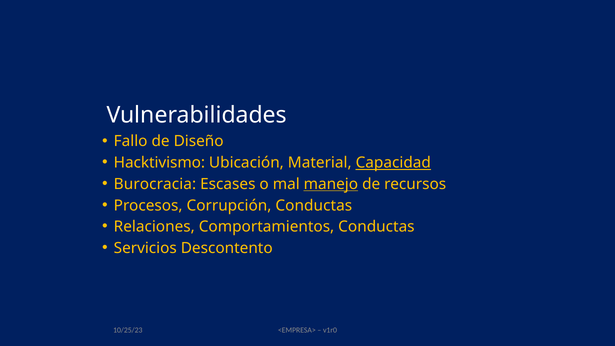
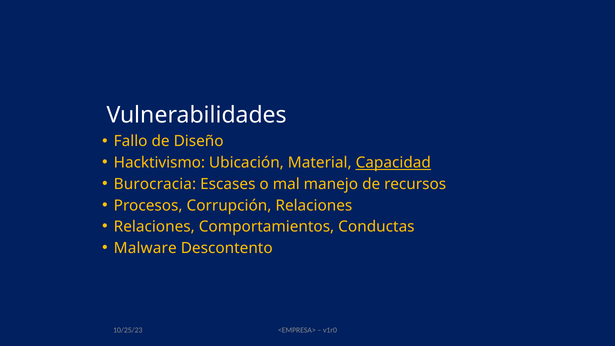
manejo underline: present -> none (331, 184)
Corrupción Conductas: Conductas -> Relaciones (314, 205)
Servicios: Servicios -> Malware (145, 248)
